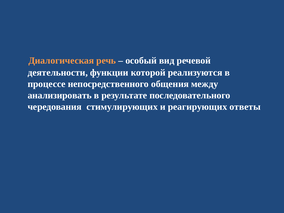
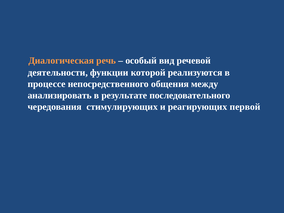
ответы: ответы -> первой (245, 107)
